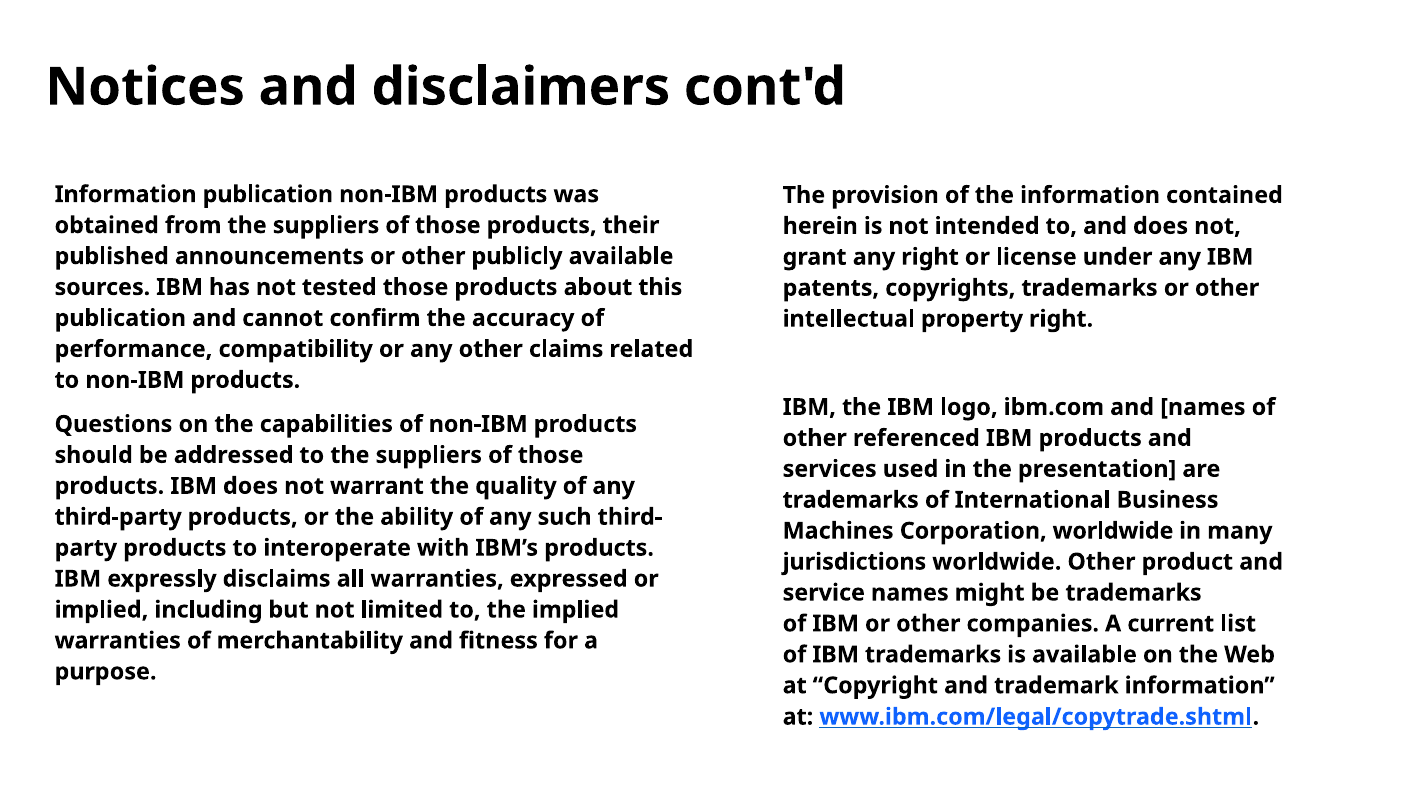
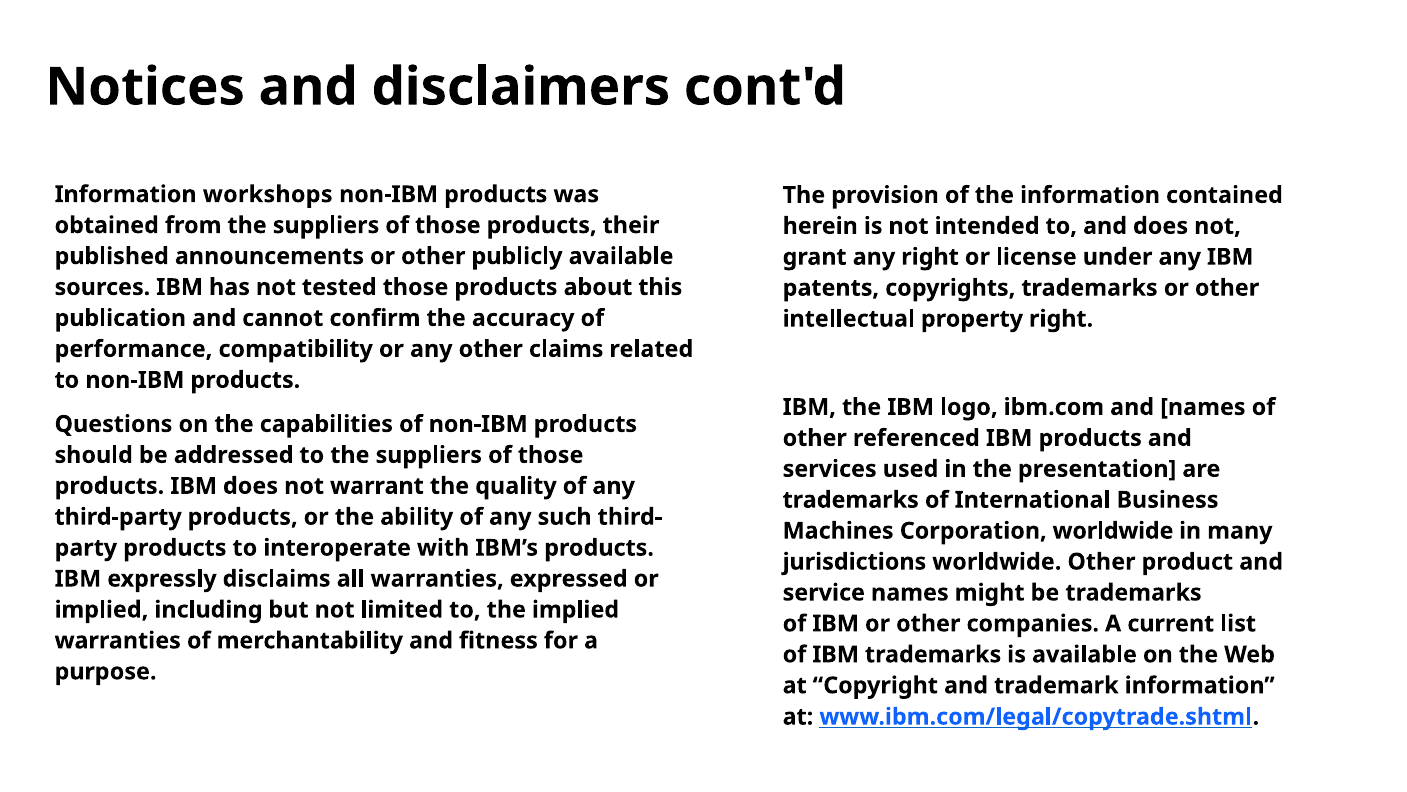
Information publication: publication -> workshops (268, 194)
